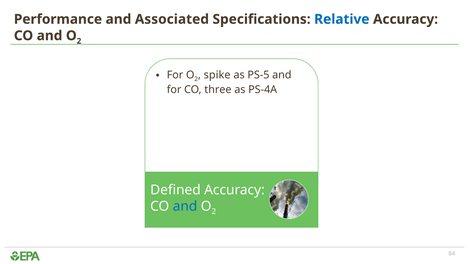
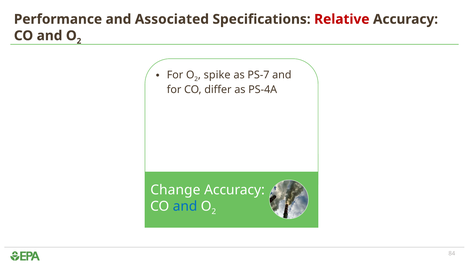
Relative colour: blue -> red (342, 19)
PS-5: PS-5 -> PS-7 (258, 75)
three: three -> differ (218, 90)
Defined: Defined -> Change (175, 190)
